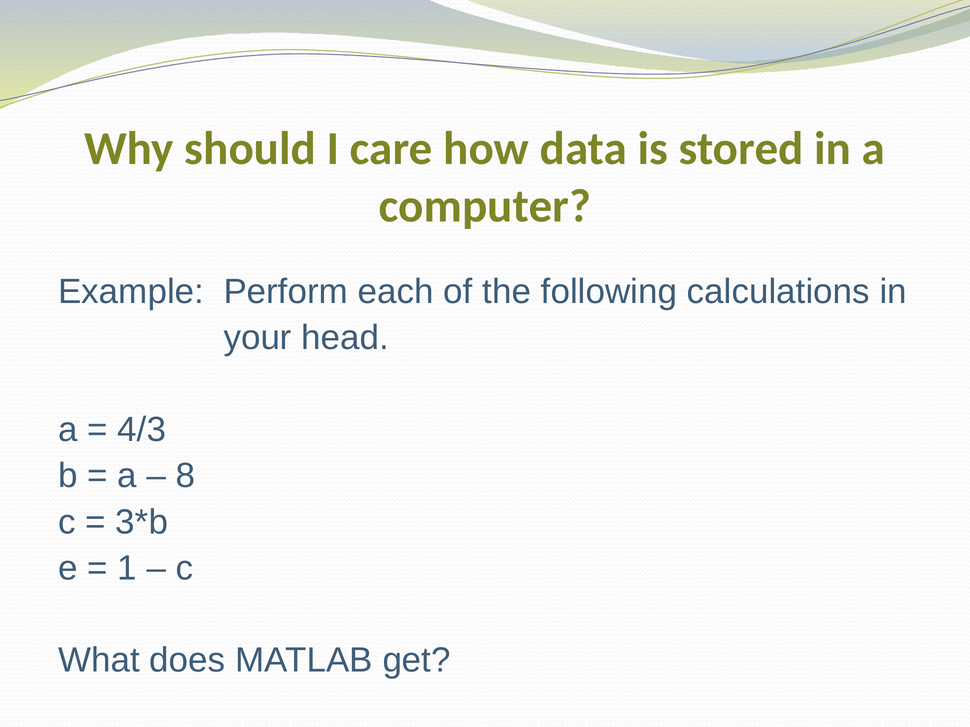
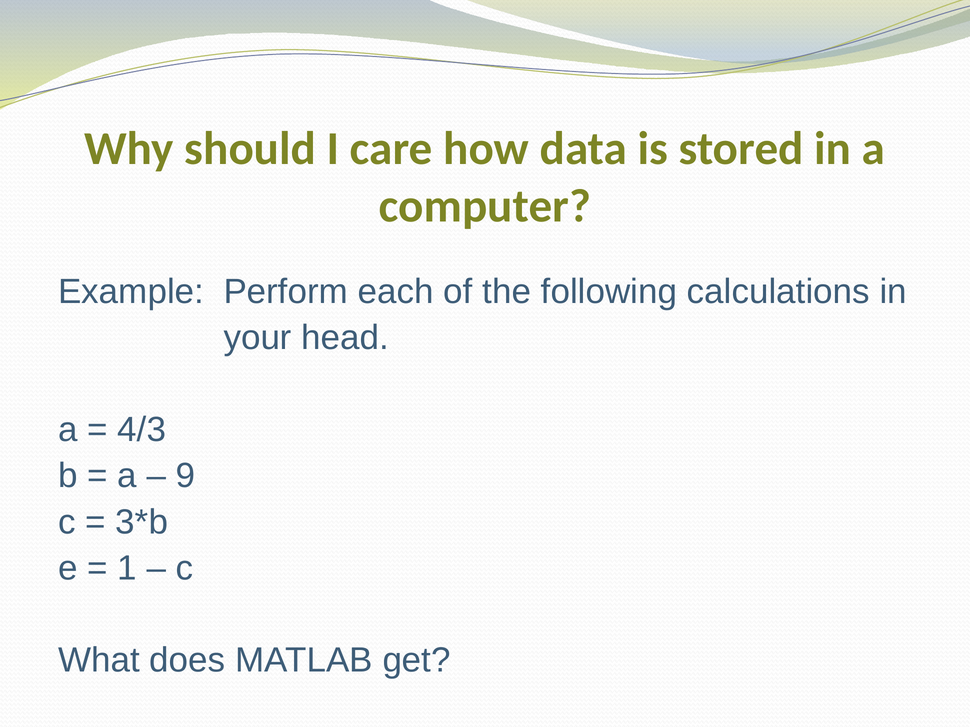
8: 8 -> 9 (186, 476)
